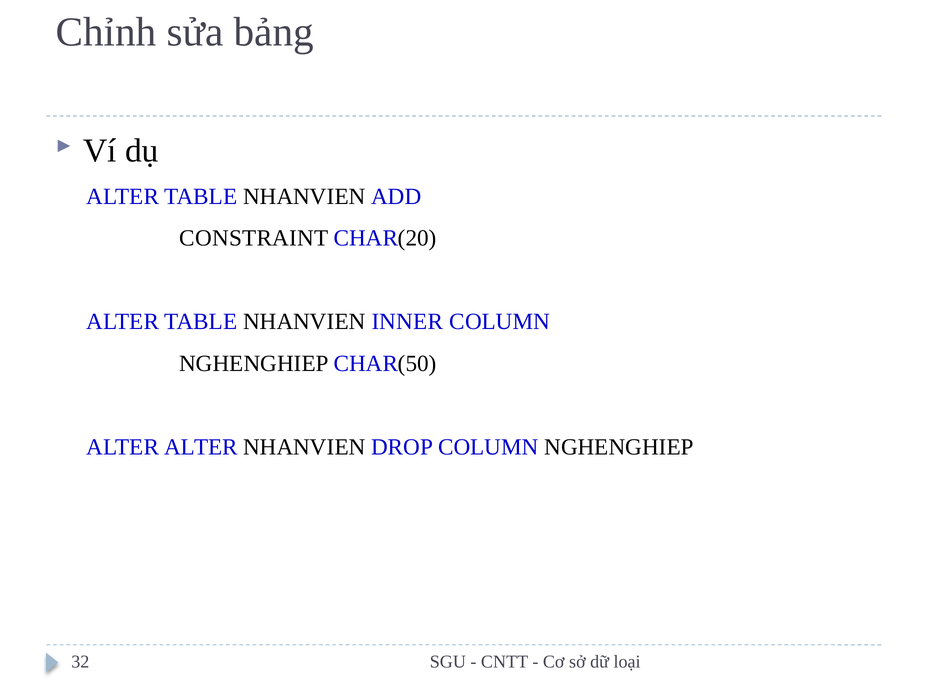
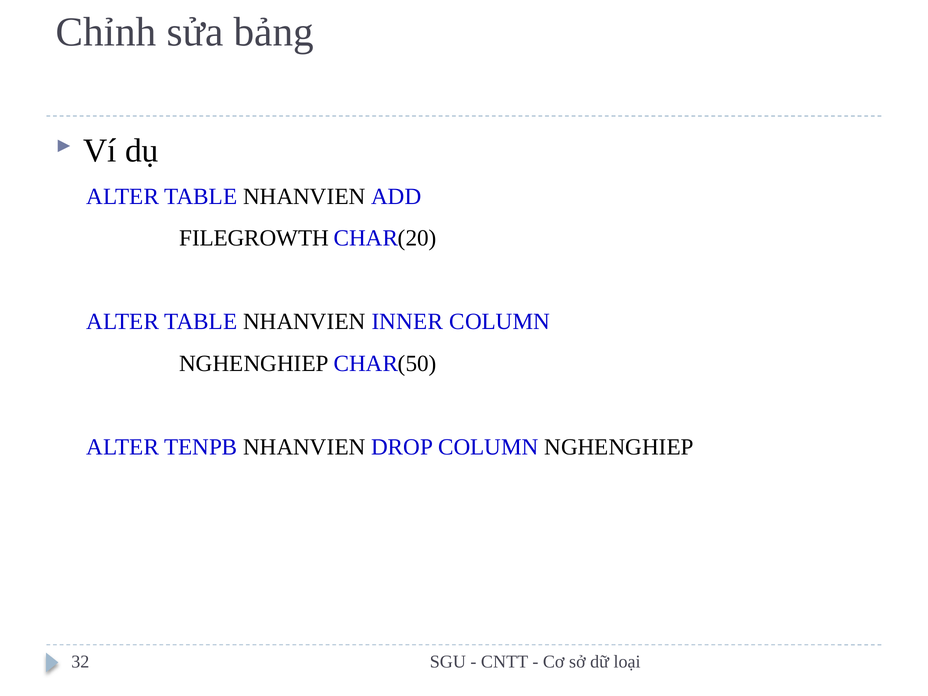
CONSTRAINT: CONSTRAINT -> FILEGROWTH (254, 238)
ALTER ALTER: ALTER -> TENPB (201, 447)
